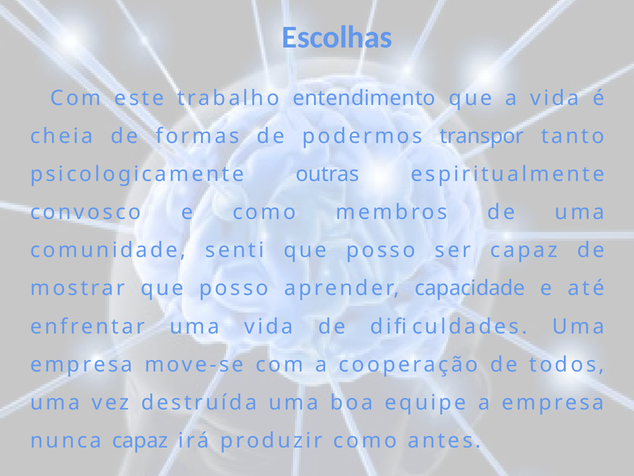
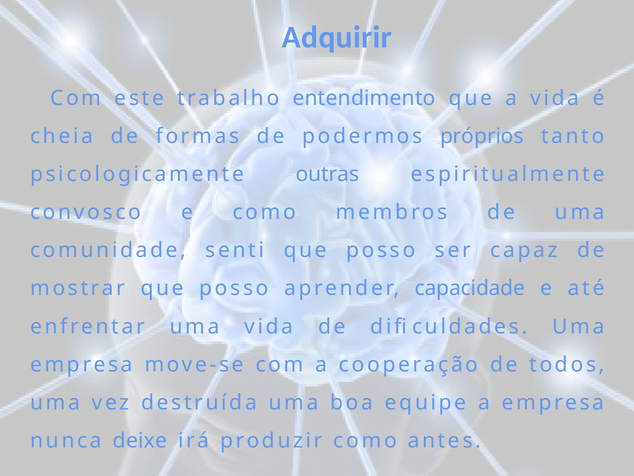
Escolhas: Escolhas -> Adquirir (337, 37)
transpor: transpor -> próprios (482, 136)
nunca capaz: capaz -> deixe (140, 440)
